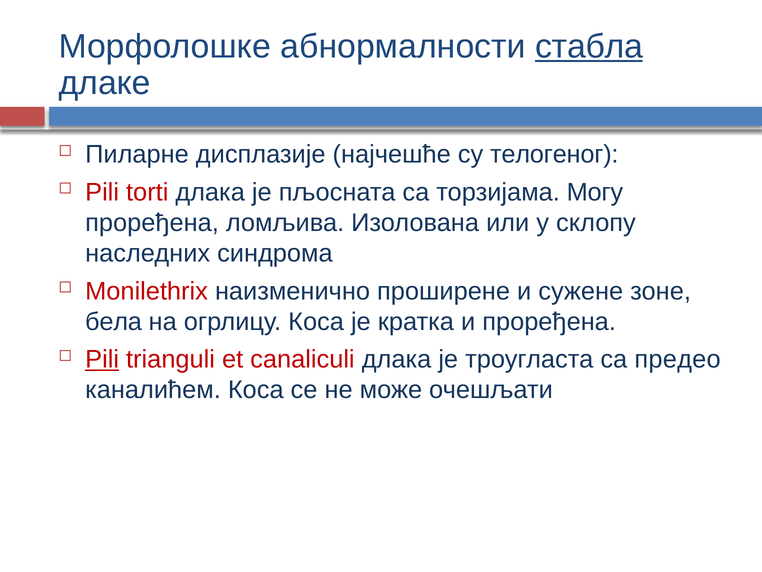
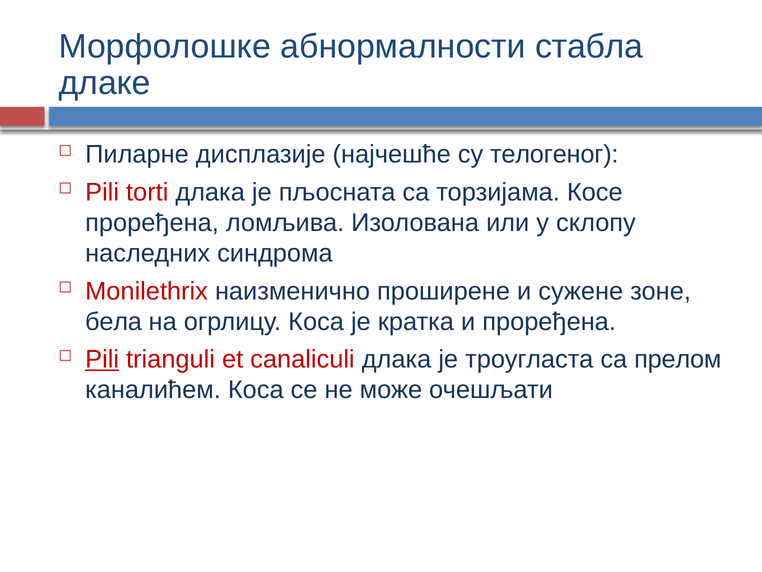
стабла underline: present -> none (589, 46)
Могу: Могу -> Косе (595, 192)
предео: предео -> прелом (678, 359)
